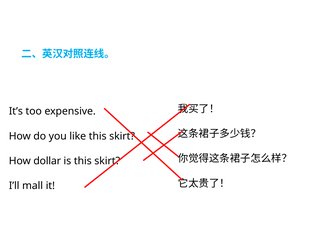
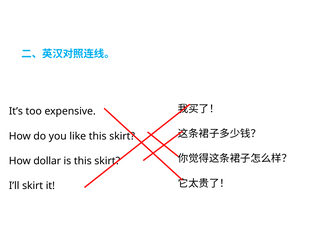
I’ll mall: mall -> skirt (33, 186)
